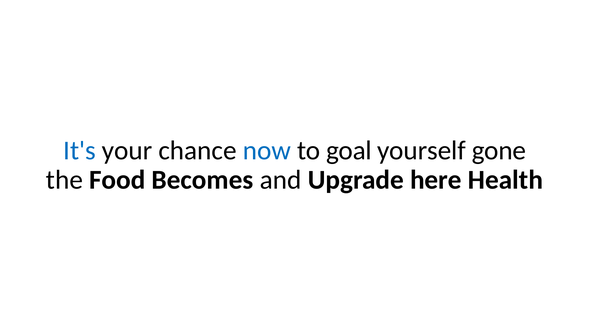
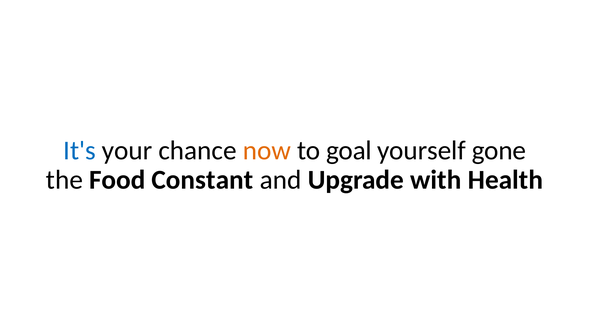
now colour: blue -> orange (267, 151)
Becomes: Becomes -> Constant (202, 180)
here: here -> with (436, 180)
